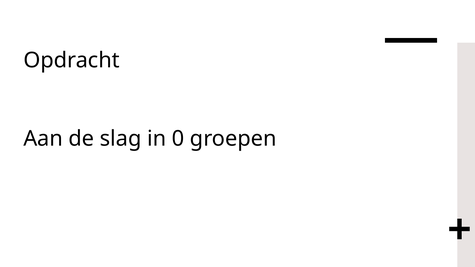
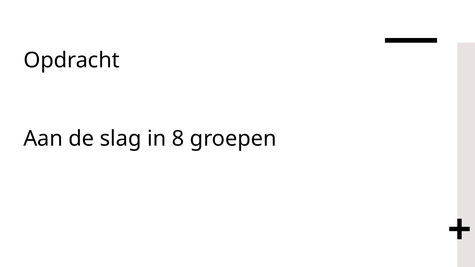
0: 0 -> 8 (178, 139)
